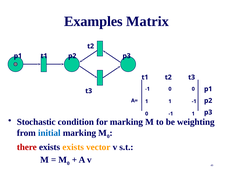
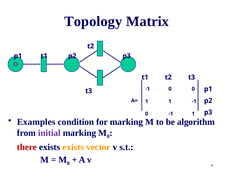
Examples: Examples -> Topology (93, 21)
Stochastic: Stochastic -> Examples (36, 122)
weighting: weighting -> algorithm (196, 122)
initial colour: blue -> purple (49, 133)
